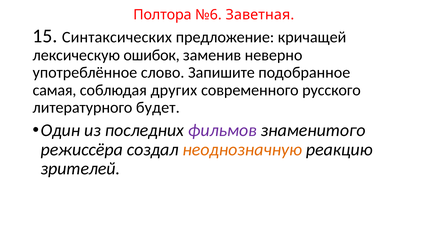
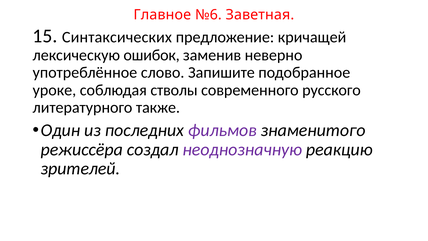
Полтора: Полтора -> Главное (162, 15)
самая: самая -> уроке (54, 90)
других: других -> стволы (174, 90)
будет: будет -> также (158, 107)
неоднозначную colour: orange -> purple (242, 149)
